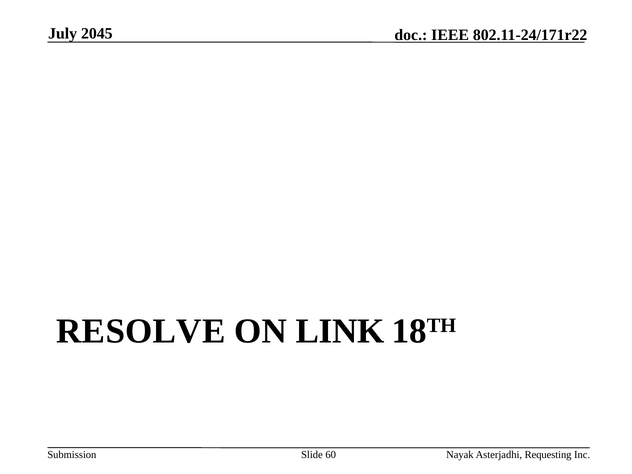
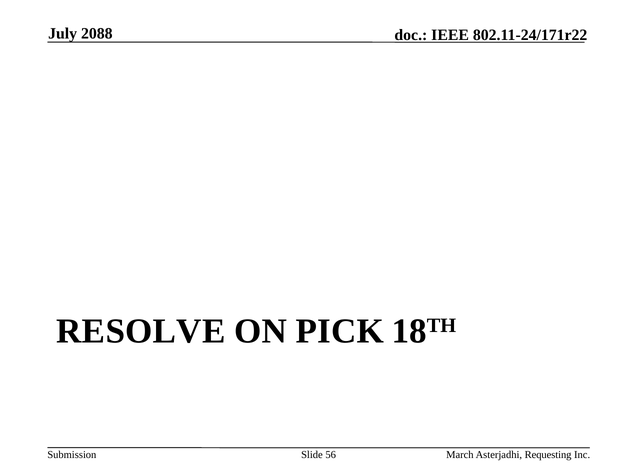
2045: 2045 -> 2088 (97, 34)
LINK: LINK -> PICK (340, 331)
60: 60 -> 56 (331, 455)
Nayak: Nayak -> March (460, 455)
